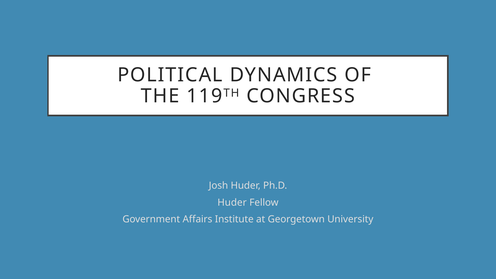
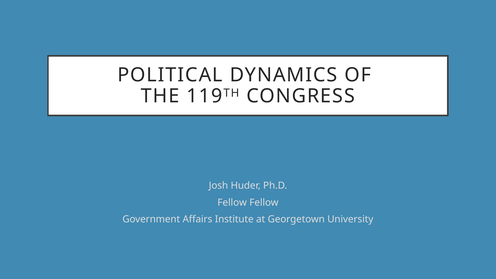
Huder: Huder -> Fellow (232, 202)
